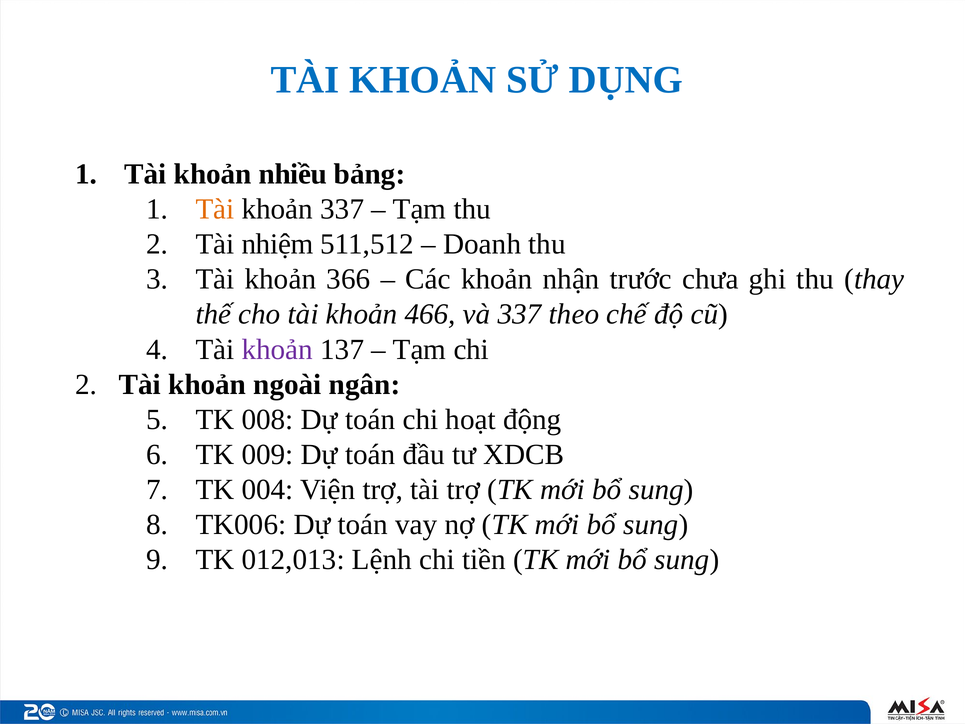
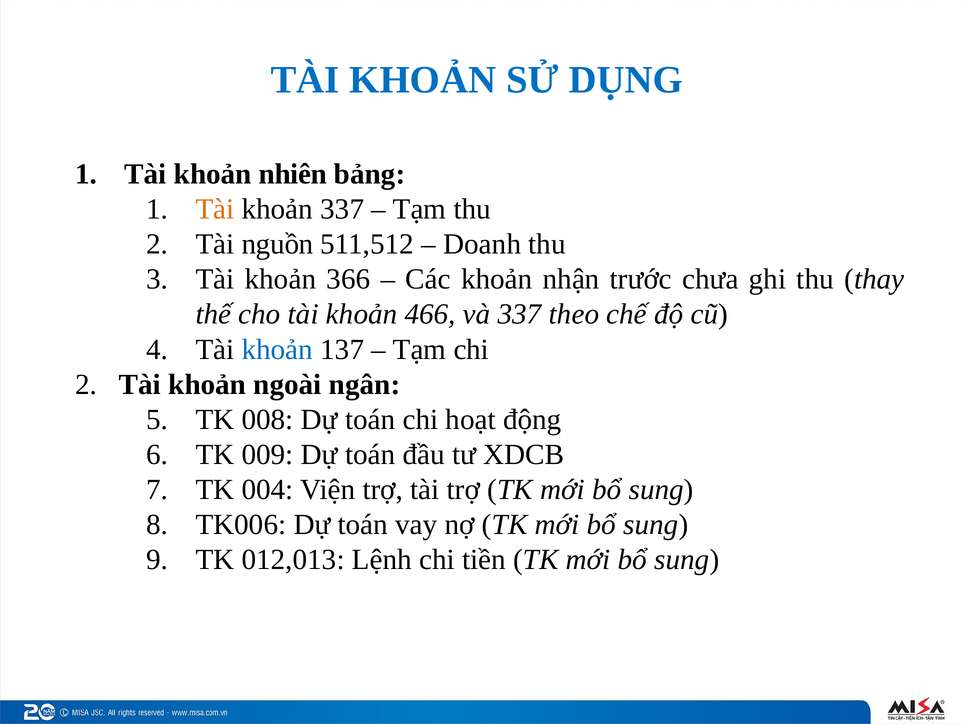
nhiều: nhiều -> nhiên (293, 174)
nhiệm: nhiệm -> nguồn (277, 244)
khoản colour: purple -> blue (277, 350)
